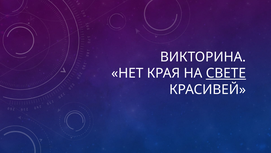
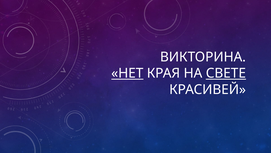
НЕТ underline: none -> present (127, 73)
